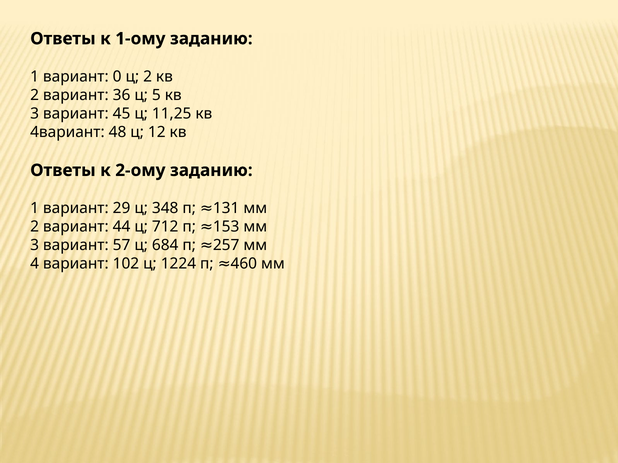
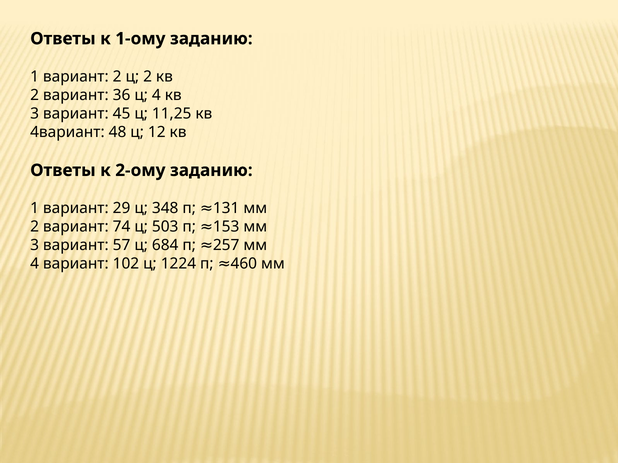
вариант 0: 0 -> 2 (117, 77)
ц 5: 5 -> 4 (156, 95)
44: 44 -> 74 (122, 227)
712: 712 -> 503 (165, 227)
